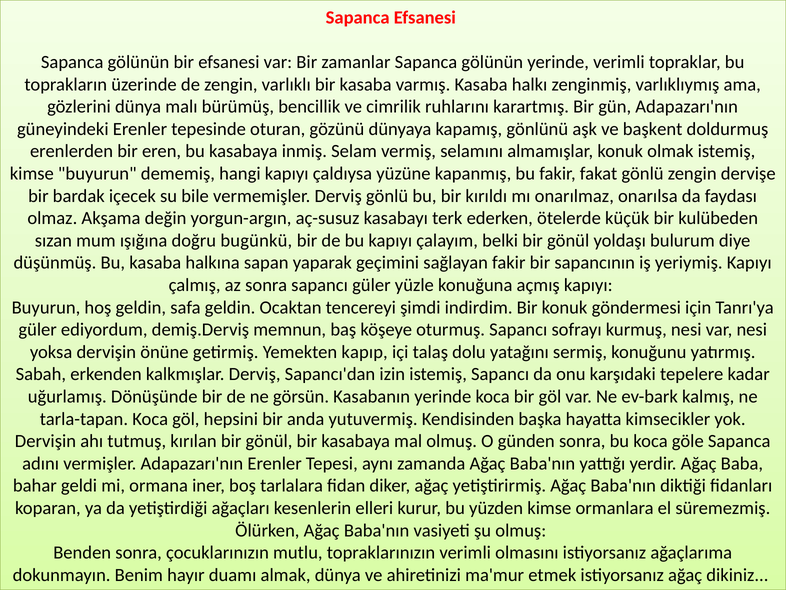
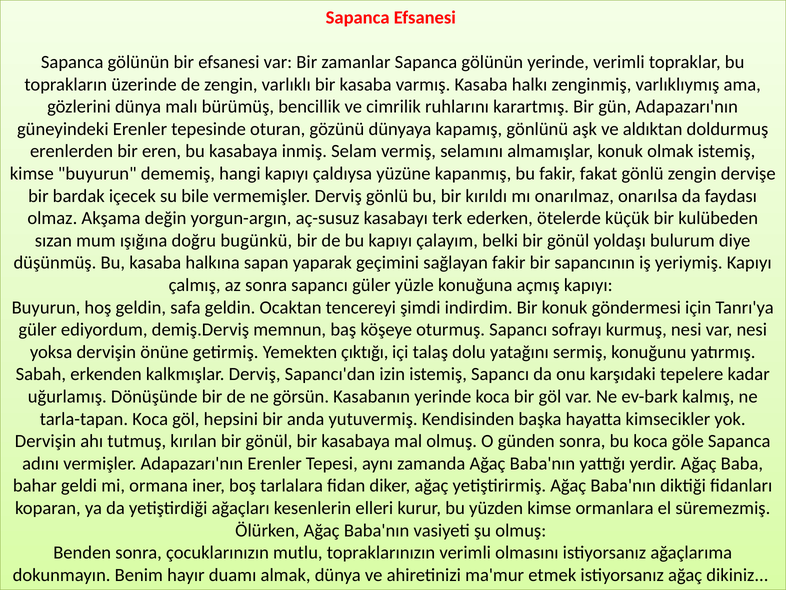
başkent: başkent -> aldıktan (653, 129)
kapıp: kapıp -> çıktığı (365, 352)
